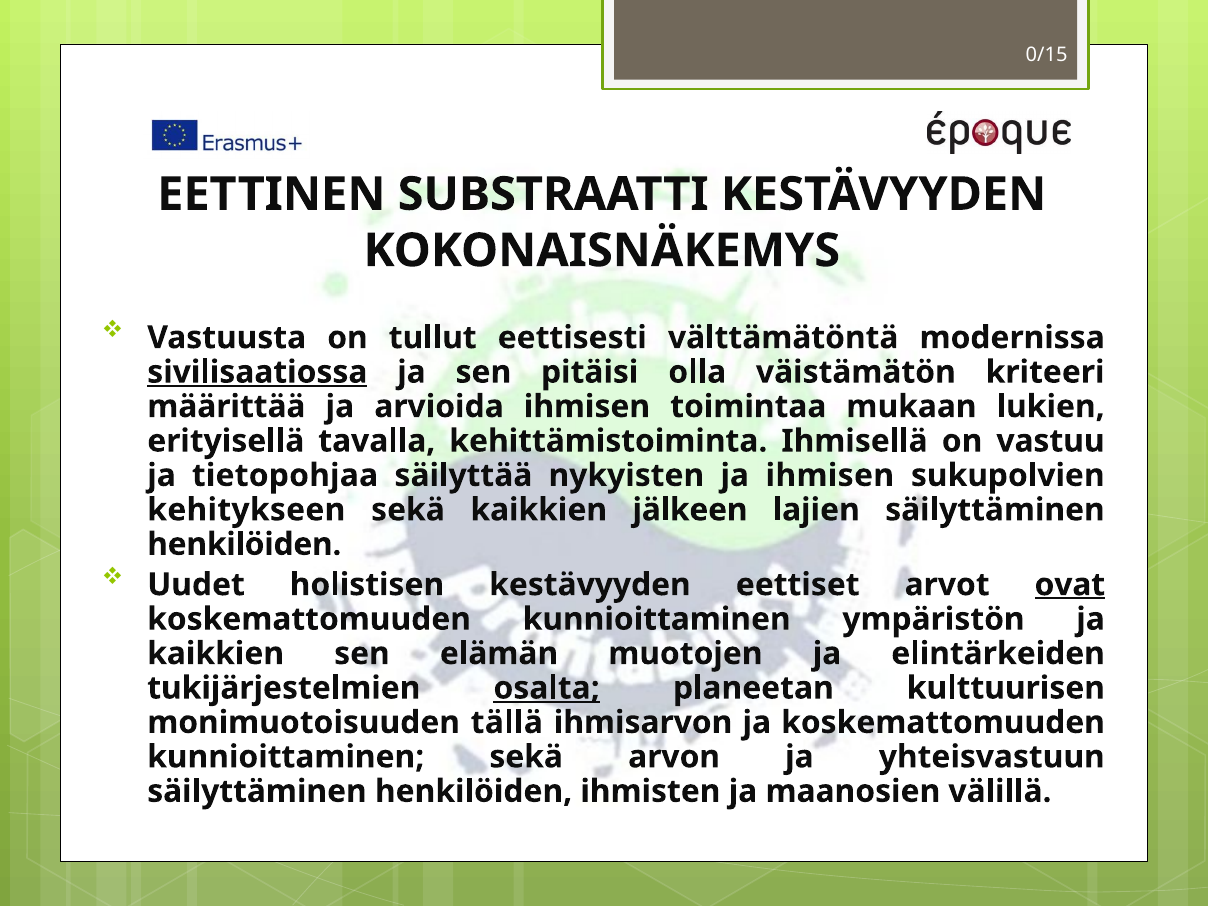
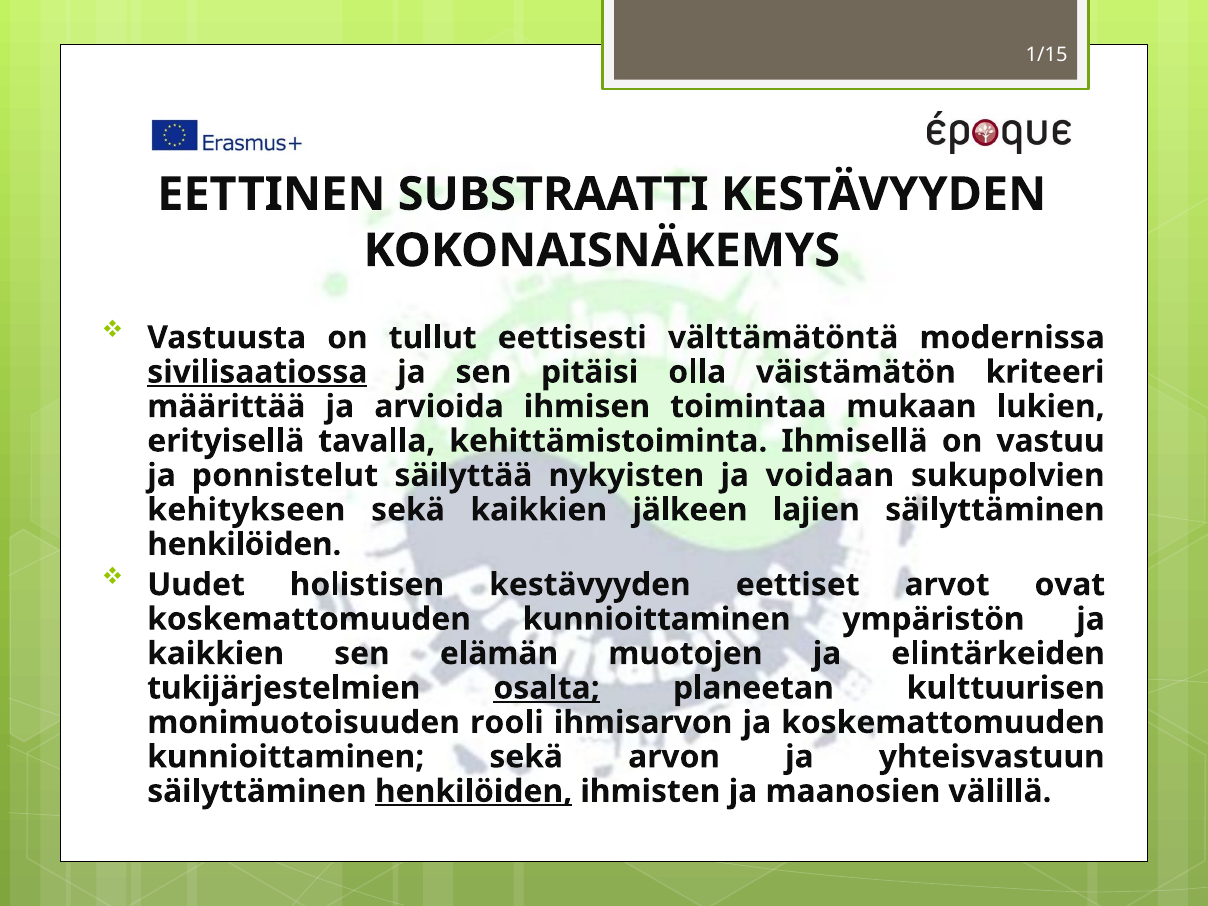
0/15: 0/15 -> 1/15 (1047, 55)
tietopohjaa: tietopohjaa -> ponnistelut (285, 475)
ja ihmisen: ihmisen -> voidaan (830, 475)
ovat underline: present -> none (1070, 585)
tällä: tällä -> rooli (507, 722)
henkilöiden underline: none -> present (474, 791)
